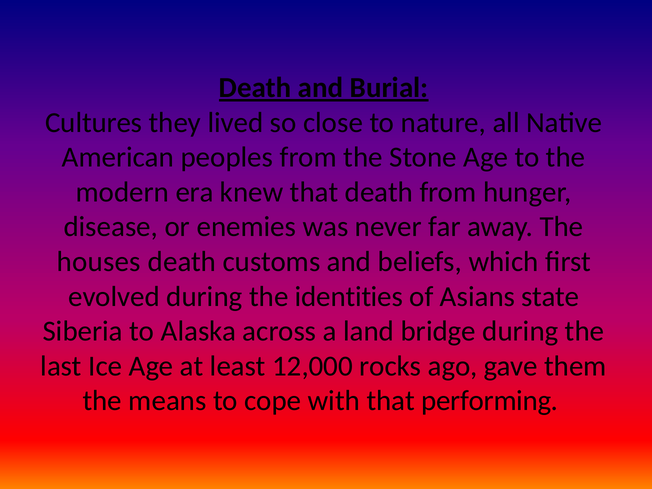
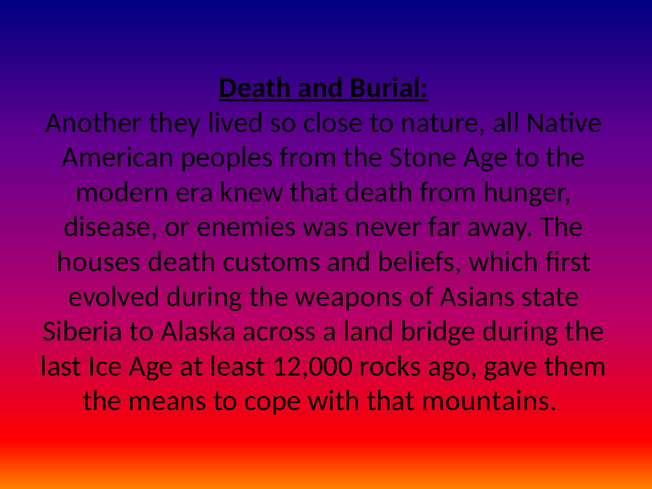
Cultures: Cultures -> Another (94, 123)
identities: identities -> weapons (349, 296)
performing: performing -> mountains (490, 401)
